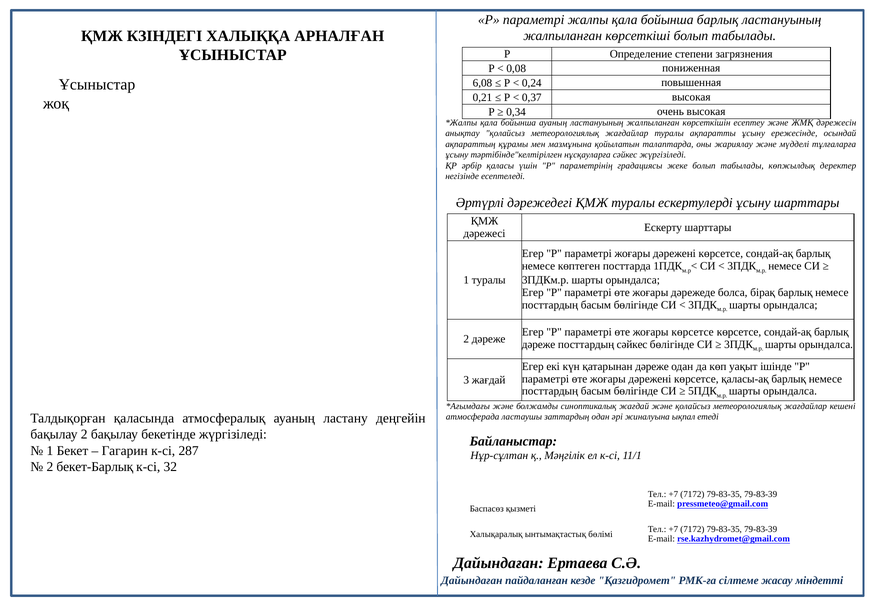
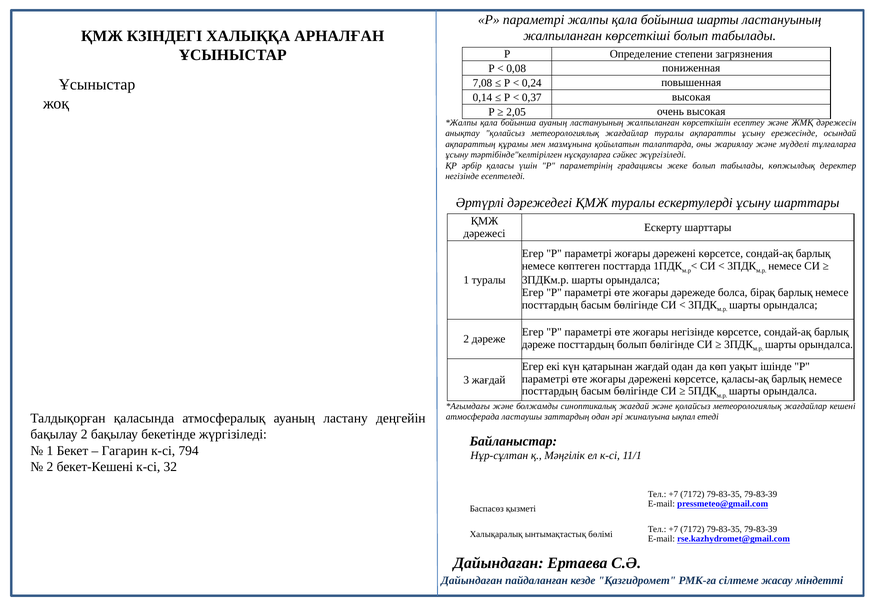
бойынша барлық: барлық -> шарты (718, 20)
6,08: 6,08 -> 7,08 (482, 83)
0,21: 0,21 -> 0,14 (482, 97)
0,34: 0,34 -> 2,05 (516, 112)
жоғары көрсетсе: көрсетсе -> негізінде (693, 332)
посттардың сәйкес: сәйкес -> болып (632, 344)
қатарынан дәреже: дәреже -> жағдай (652, 366)
287: 287 -> 794 (189, 450)
бекет-Барлық: бекет-Барлық -> бекет-Кешені (95, 467)
